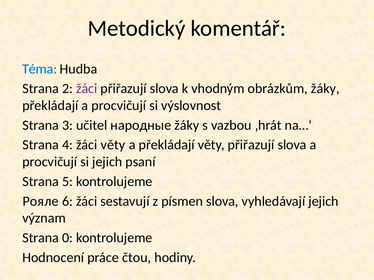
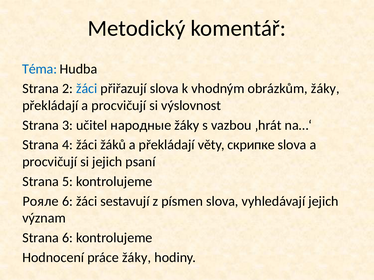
žáci colour: purple -> blue (87, 89)
žáci věty: věty -> žáků (113, 145)
věty přiřazují: přiřazují -> скрипке (251, 145)
Strana 0: 0 -> 6 (68, 238)
práce čtou: čtou -> žáky (137, 258)
